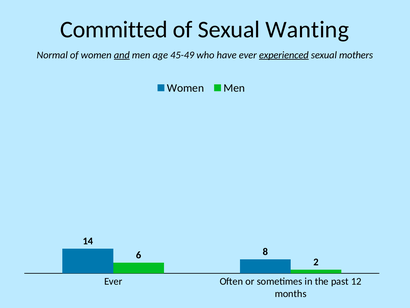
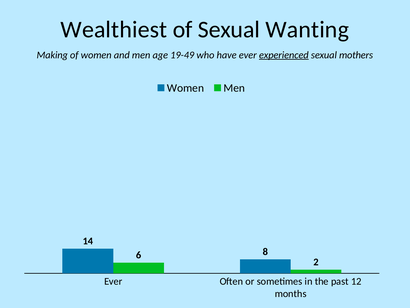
Committed: Committed -> Wealthiest (114, 30)
Normal: Normal -> Making (52, 55)
and underline: present -> none (122, 55)
45-49: 45-49 -> 19-49 (182, 55)
